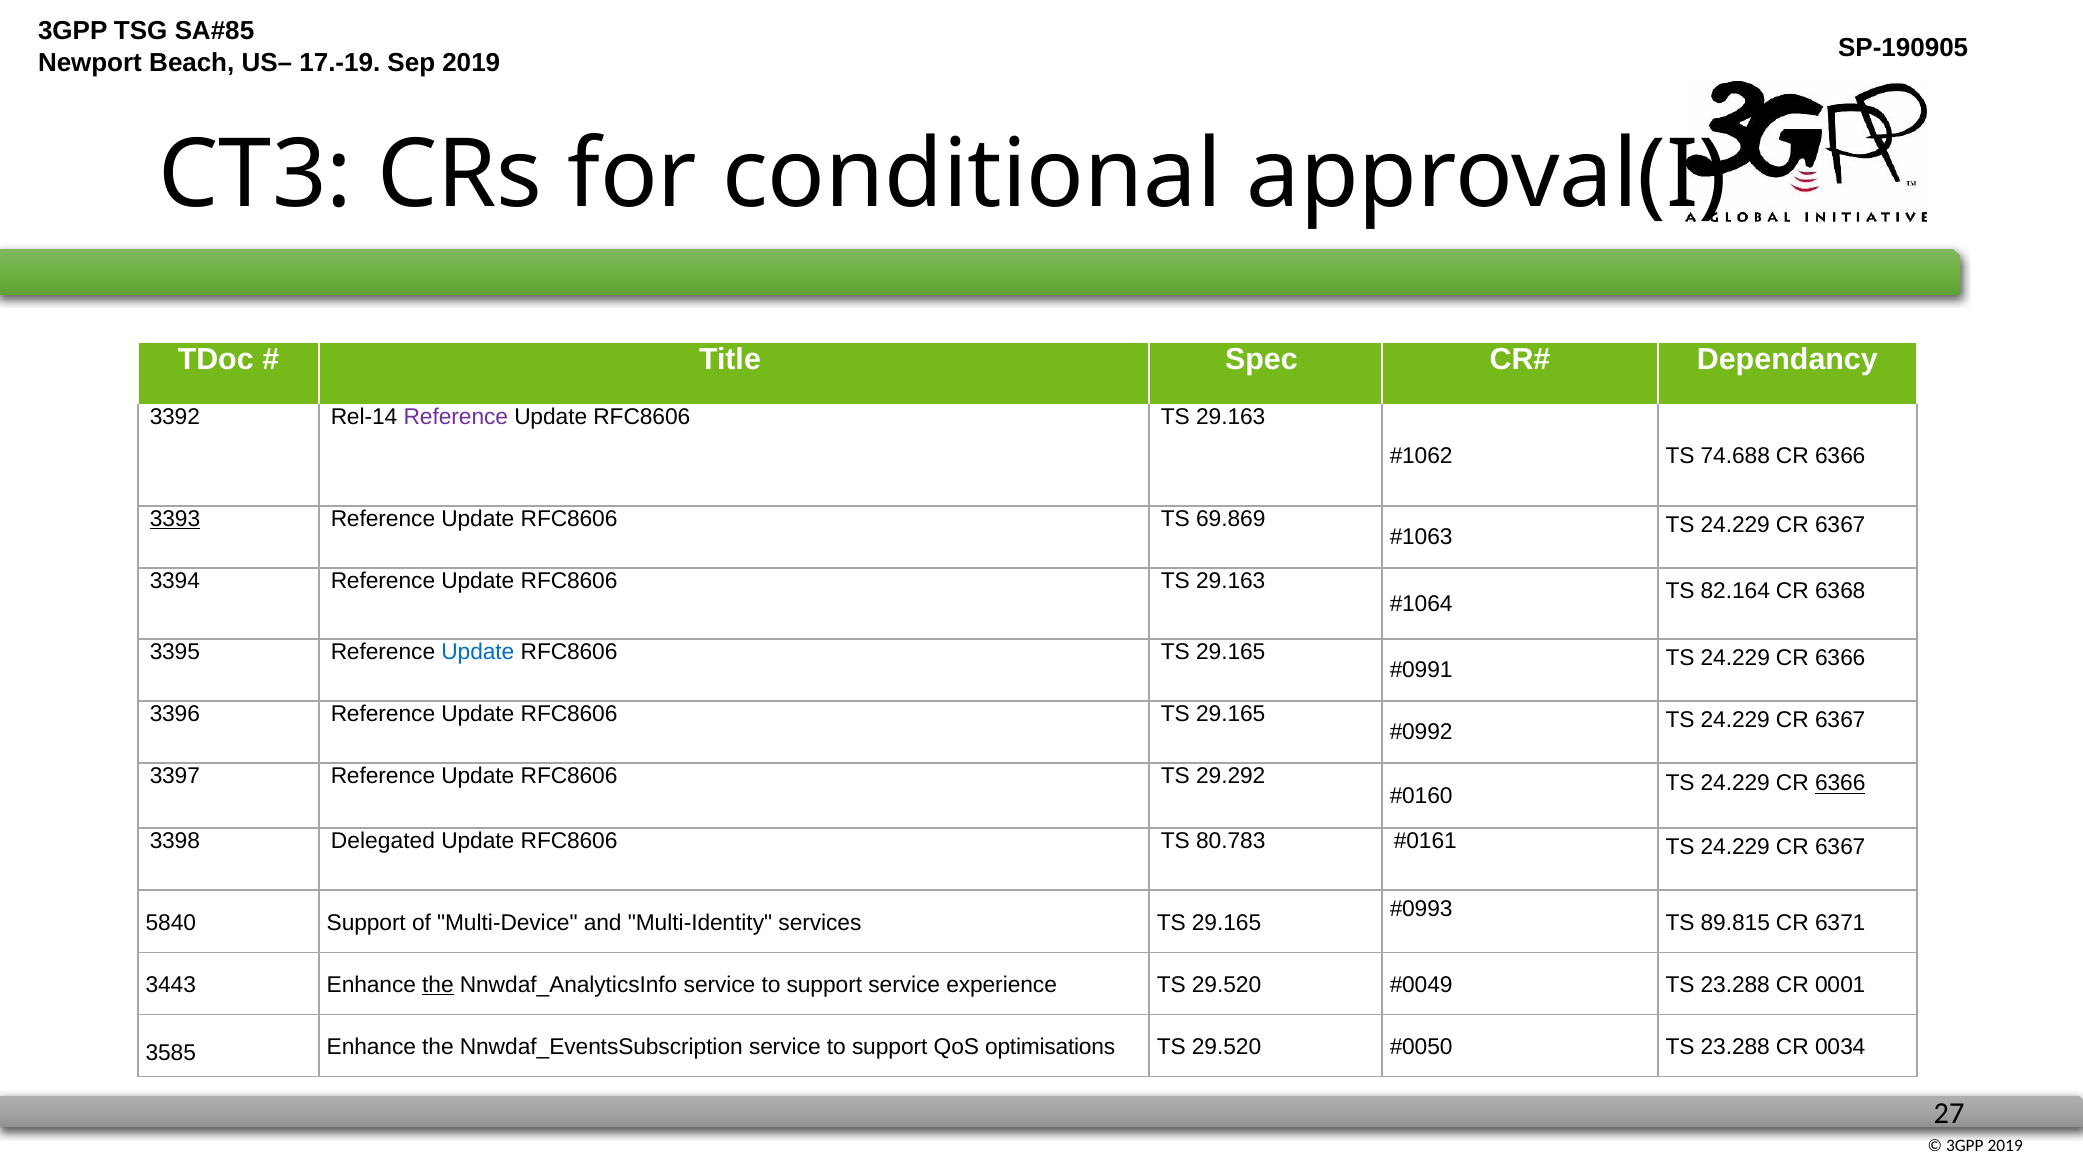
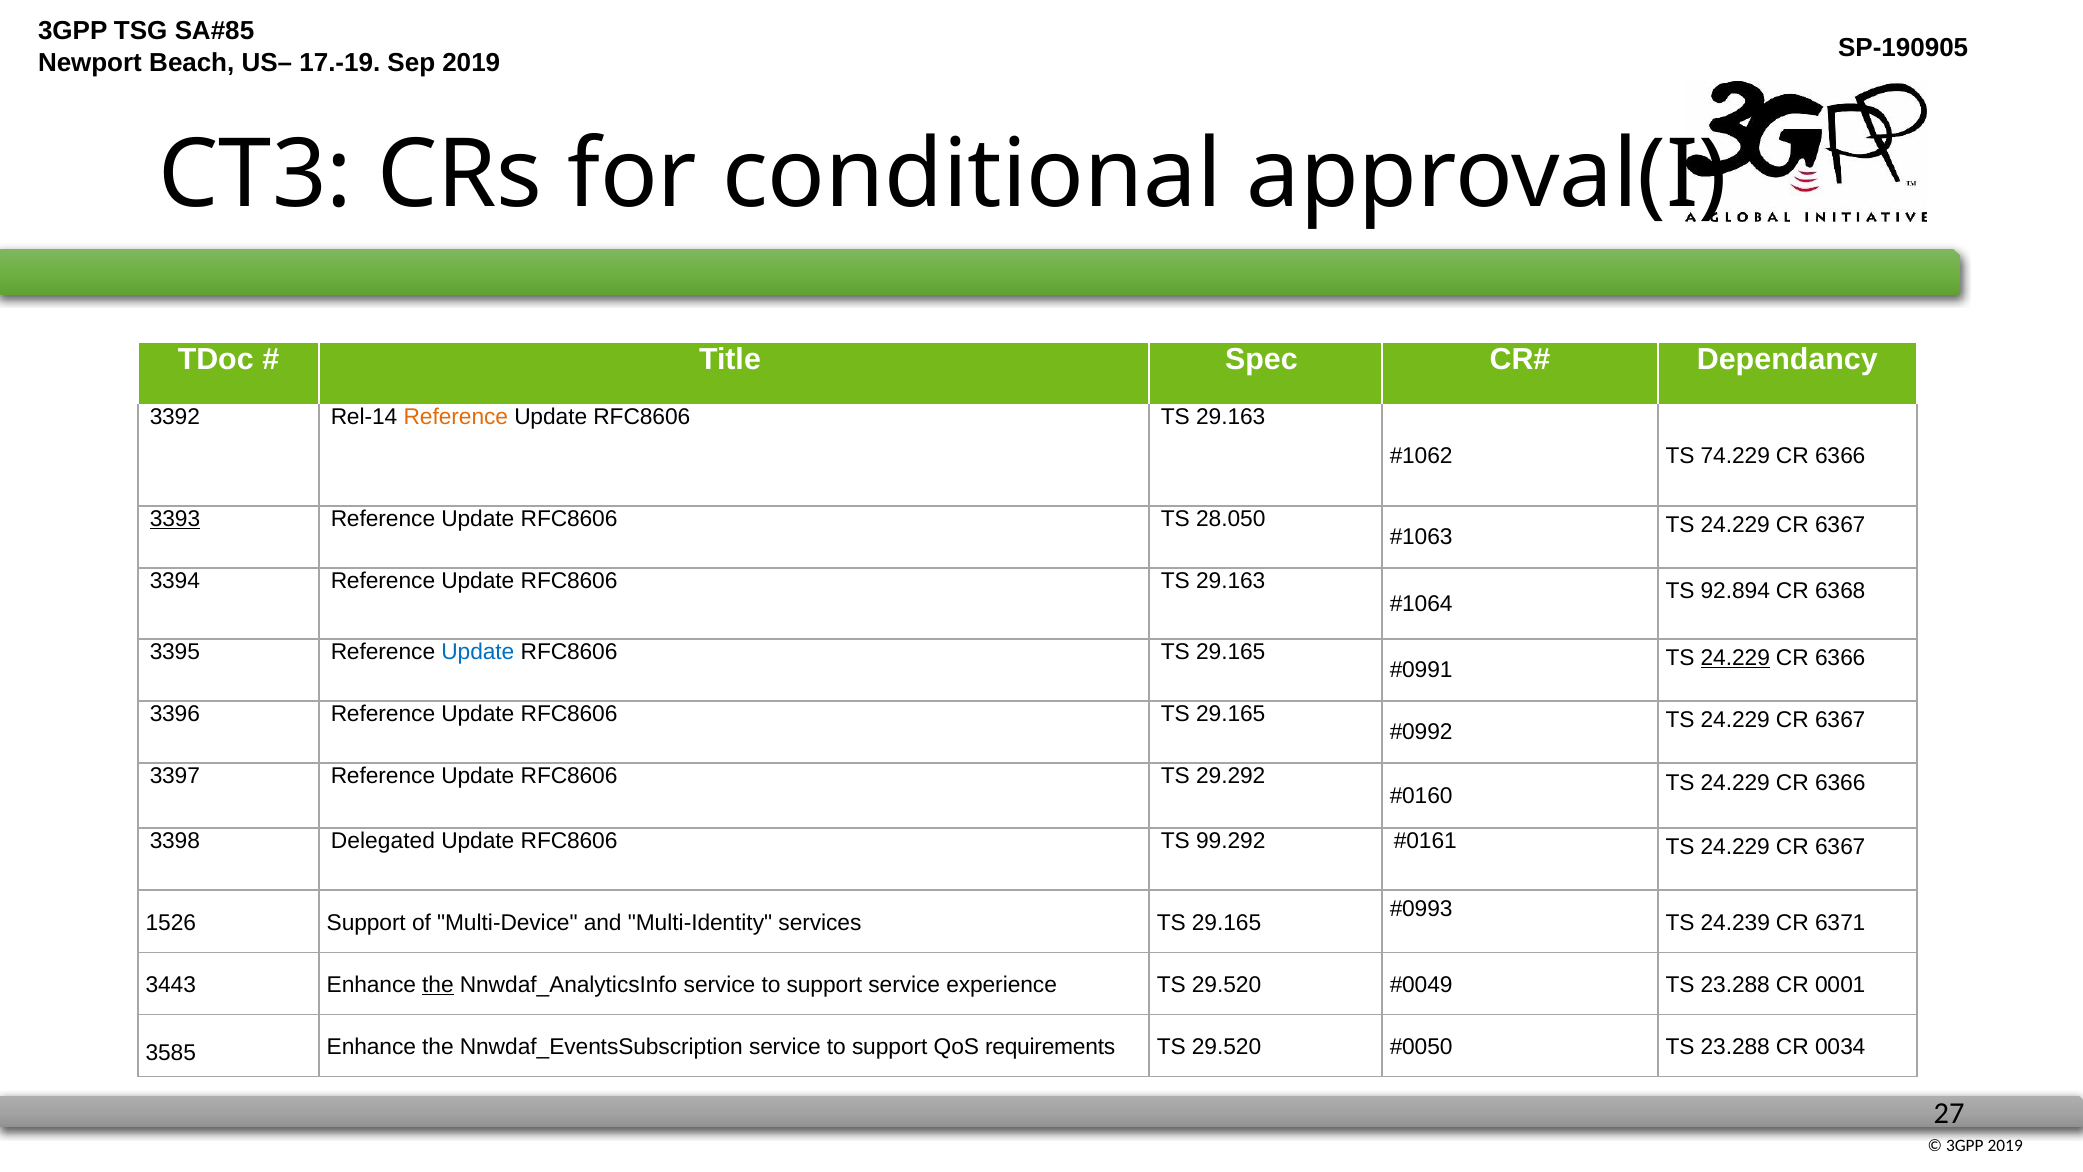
Reference colour: purple -> orange (456, 417)
74.688: 74.688 -> 74.229 (1735, 455)
69.869: 69.869 -> 28.050 (1231, 519)
82.164: 82.164 -> 92.894 (1735, 591)
24.229 underline: none -> present (1735, 658)
6366 underline: present -> none (1840, 783)
80.783: 80.783 -> 99.292 (1231, 841)
5840: 5840 -> 1526 (171, 922)
89.815: 89.815 -> 24.239 (1735, 922)
optimisations: optimisations -> requirements (1050, 1046)
